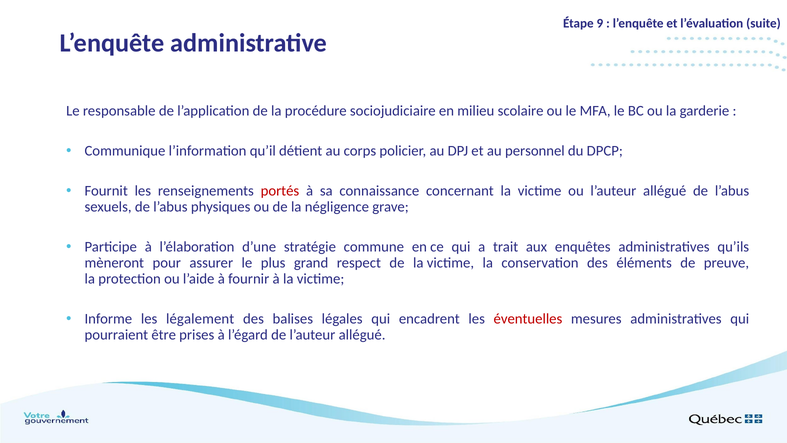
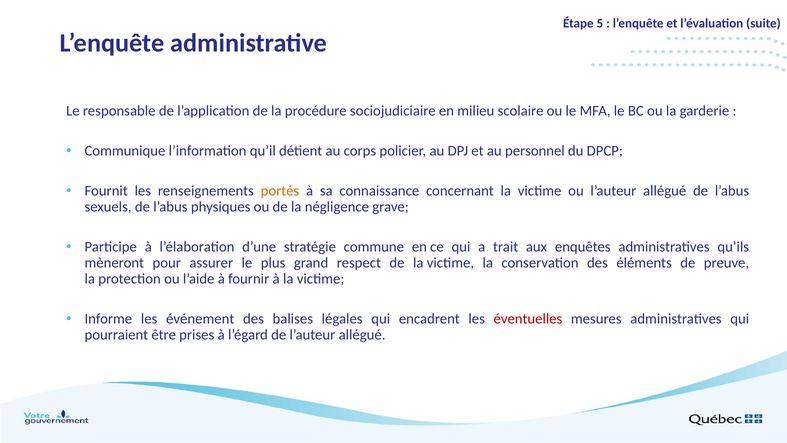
9: 9 -> 5 (600, 24)
portés colour: red -> orange (280, 191)
légalement: légalement -> événement (200, 319)
